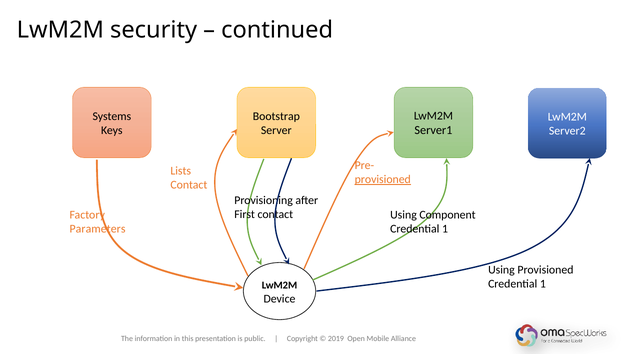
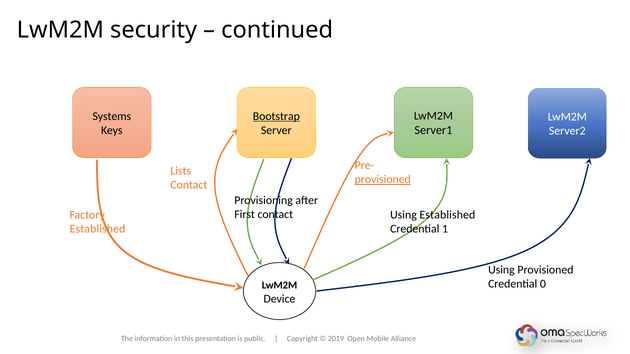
Bootstrap underline: none -> present (276, 116)
Using Component: Component -> Established (447, 215)
Parameters: Parameters -> Established (98, 229)
1: 1 -> 0 (543, 284)
